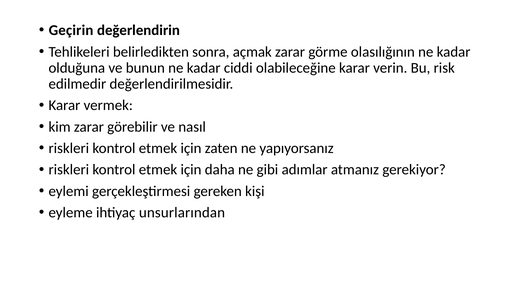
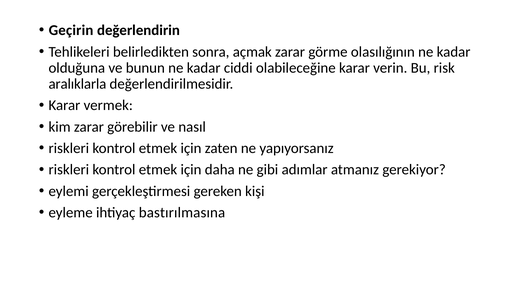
edilmedir: edilmedir -> aralıklarla (77, 84)
unsurlarından: unsurlarından -> bastırılmasına (182, 212)
